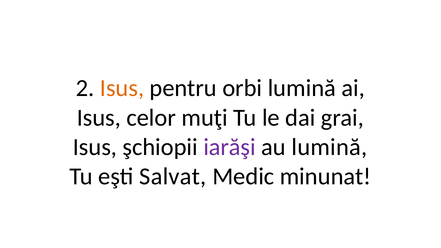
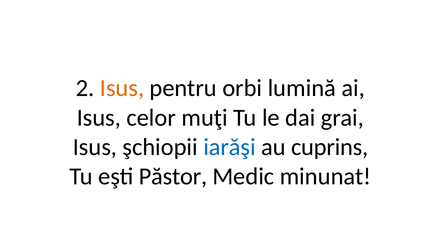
iarăşi colour: purple -> blue (230, 147)
au lumină: lumină -> cuprins (330, 147)
Salvat: Salvat -> Păstor (173, 176)
